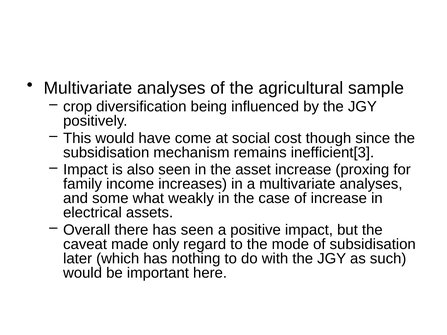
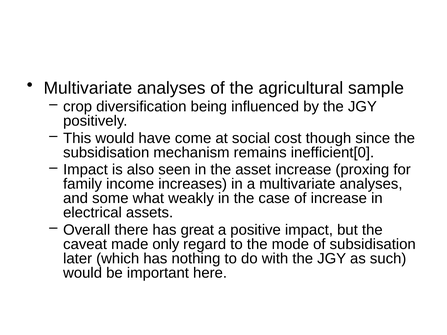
inefficient[3: inefficient[3 -> inefficient[0 (332, 153)
has seen: seen -> great (197, 230)
